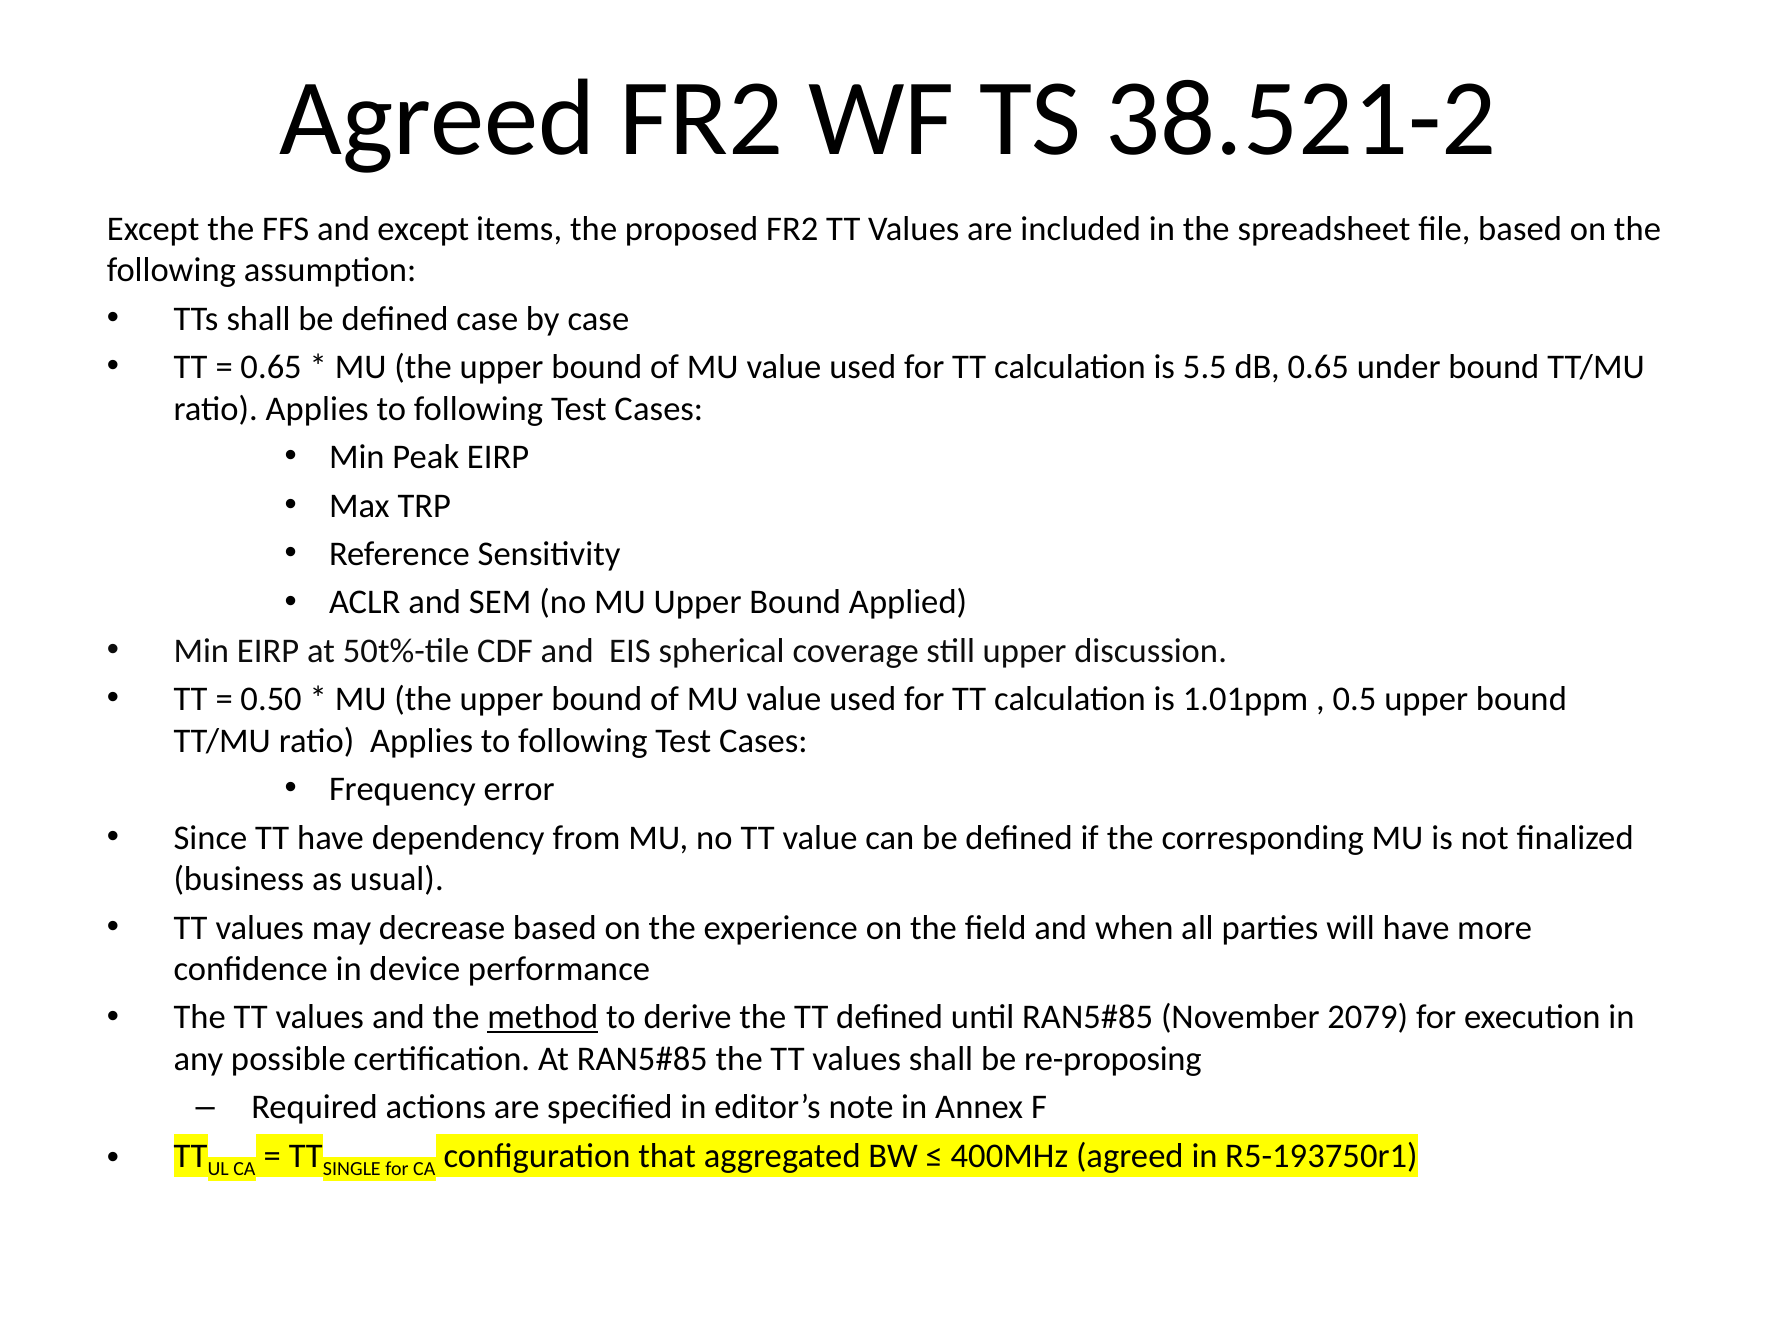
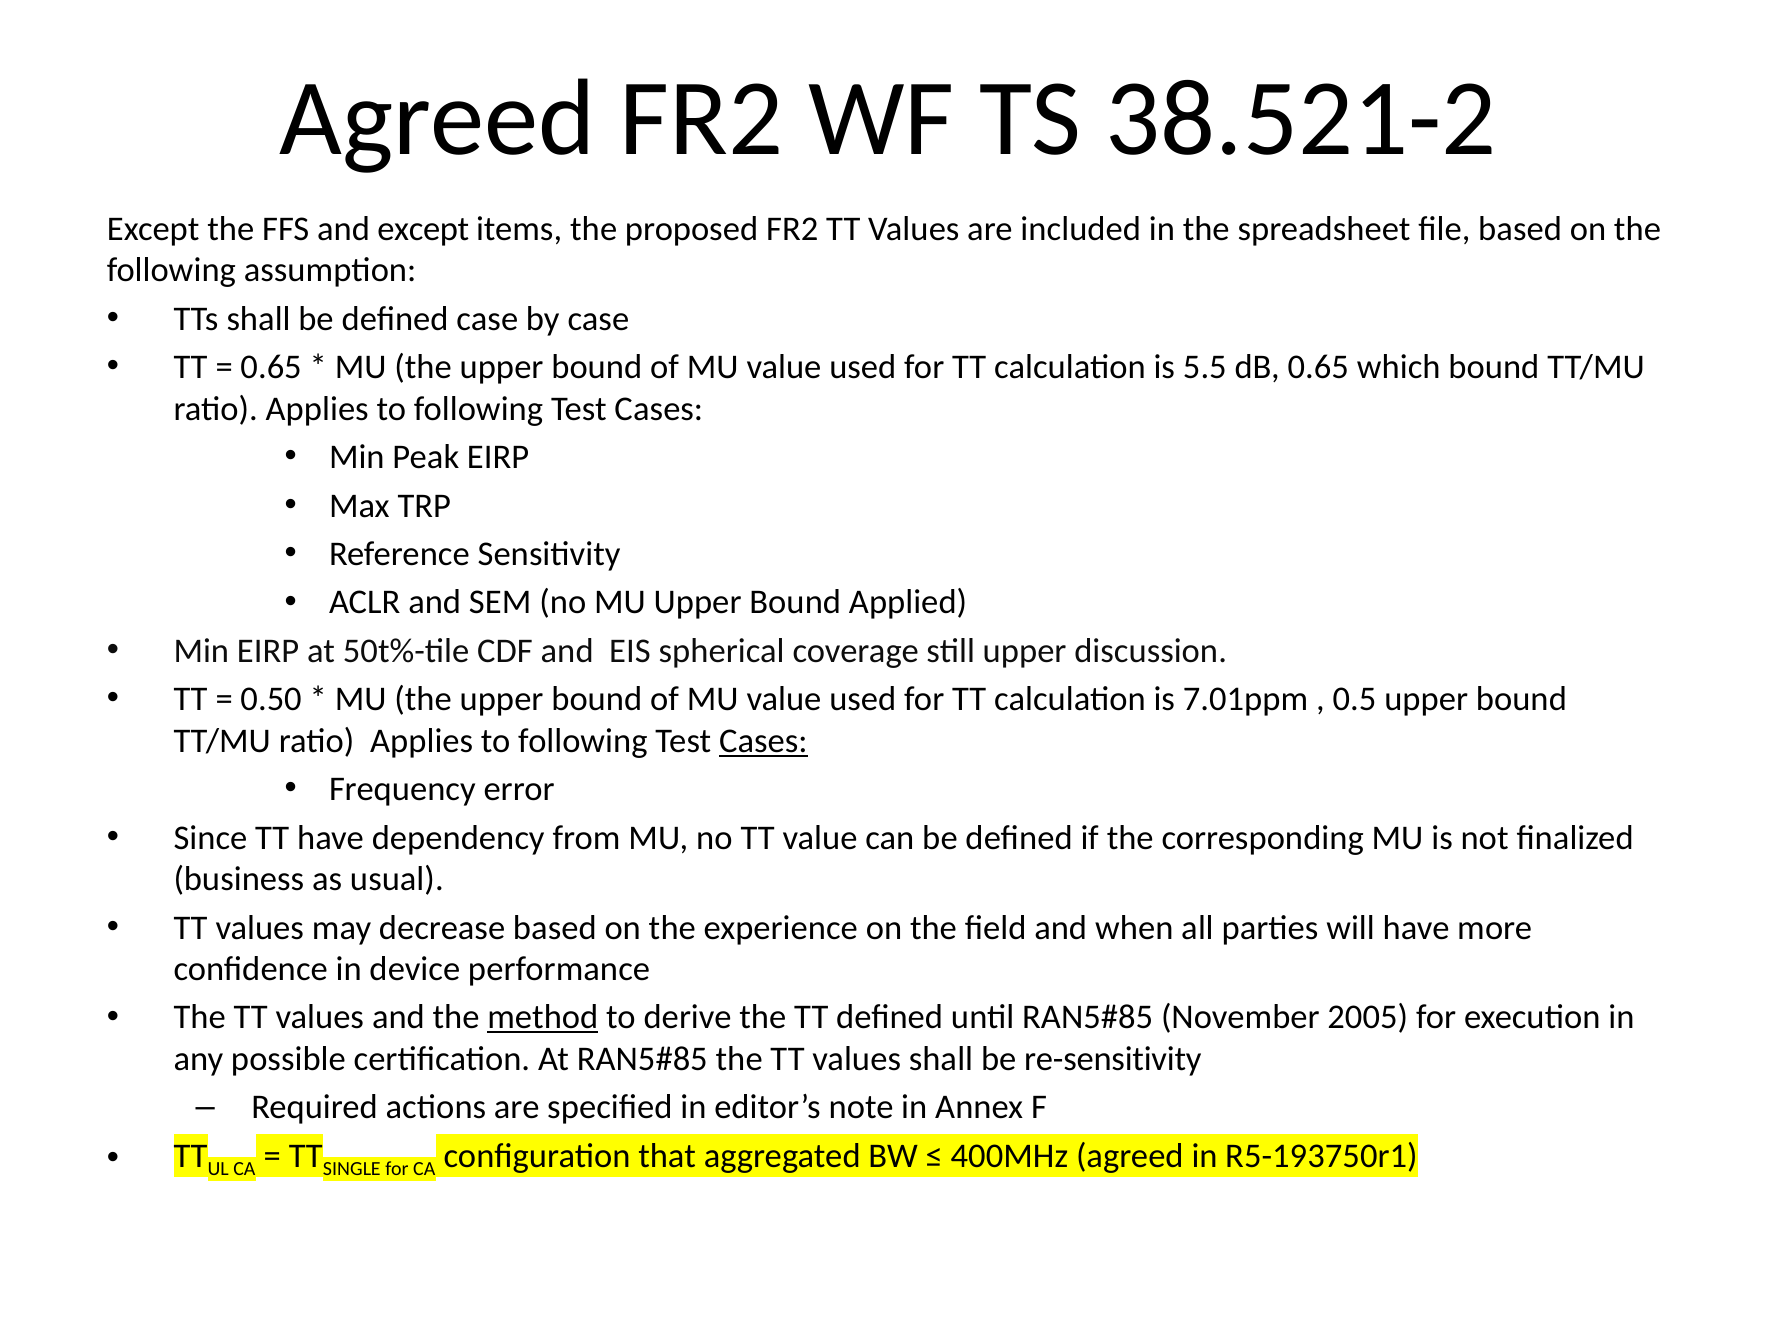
under: under -> which (1399, 367)
1.01ppm: 1.01ppm -> 7.01ppm (1245, 699)
Cases underline: none -> present (763, 741)
2079: 2079 -> 2005 (1368, 1017)
re-proposing: re-proposing -> re-sensitivity (1113, 1059)
